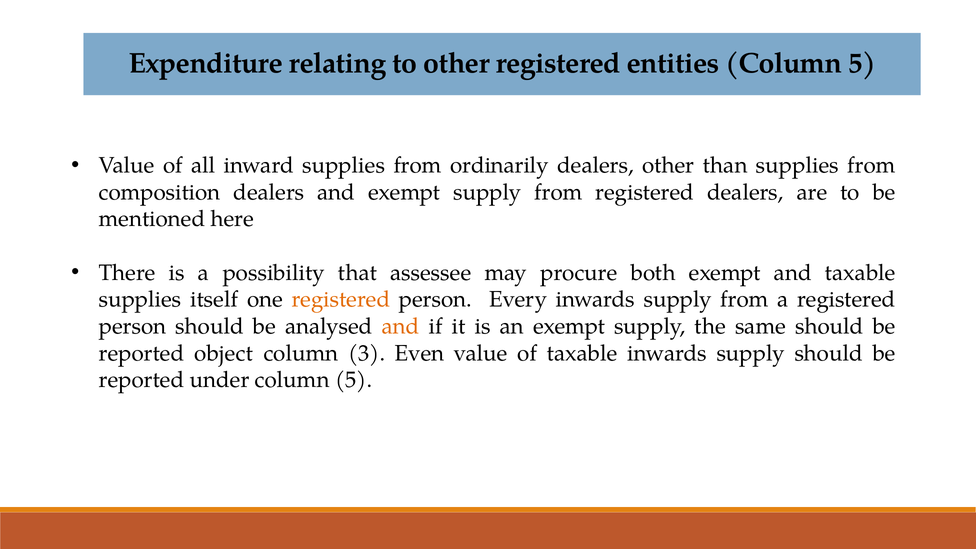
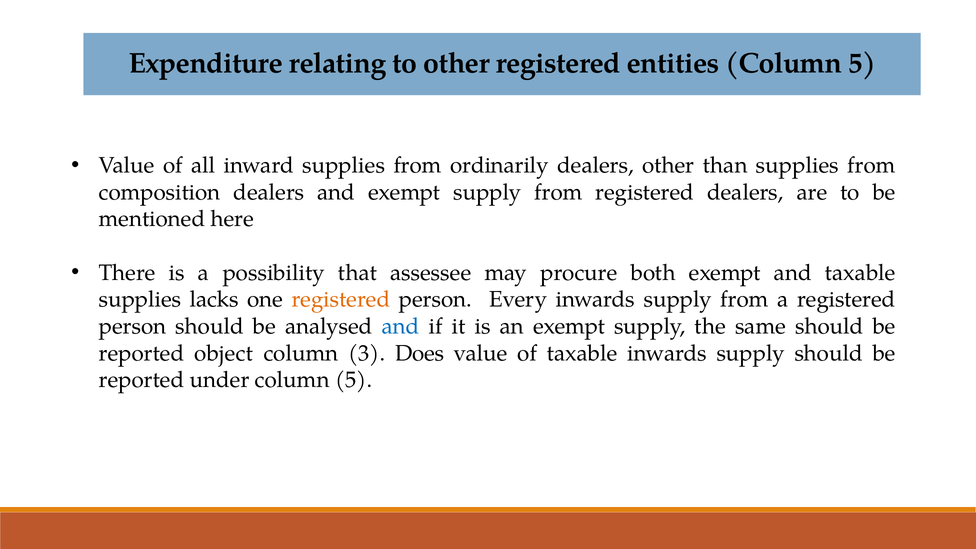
itself: itself -> lacks (214, 300)
and colour: orange -> blue (401, 326)
Even: Even -> Does (420, 353)
